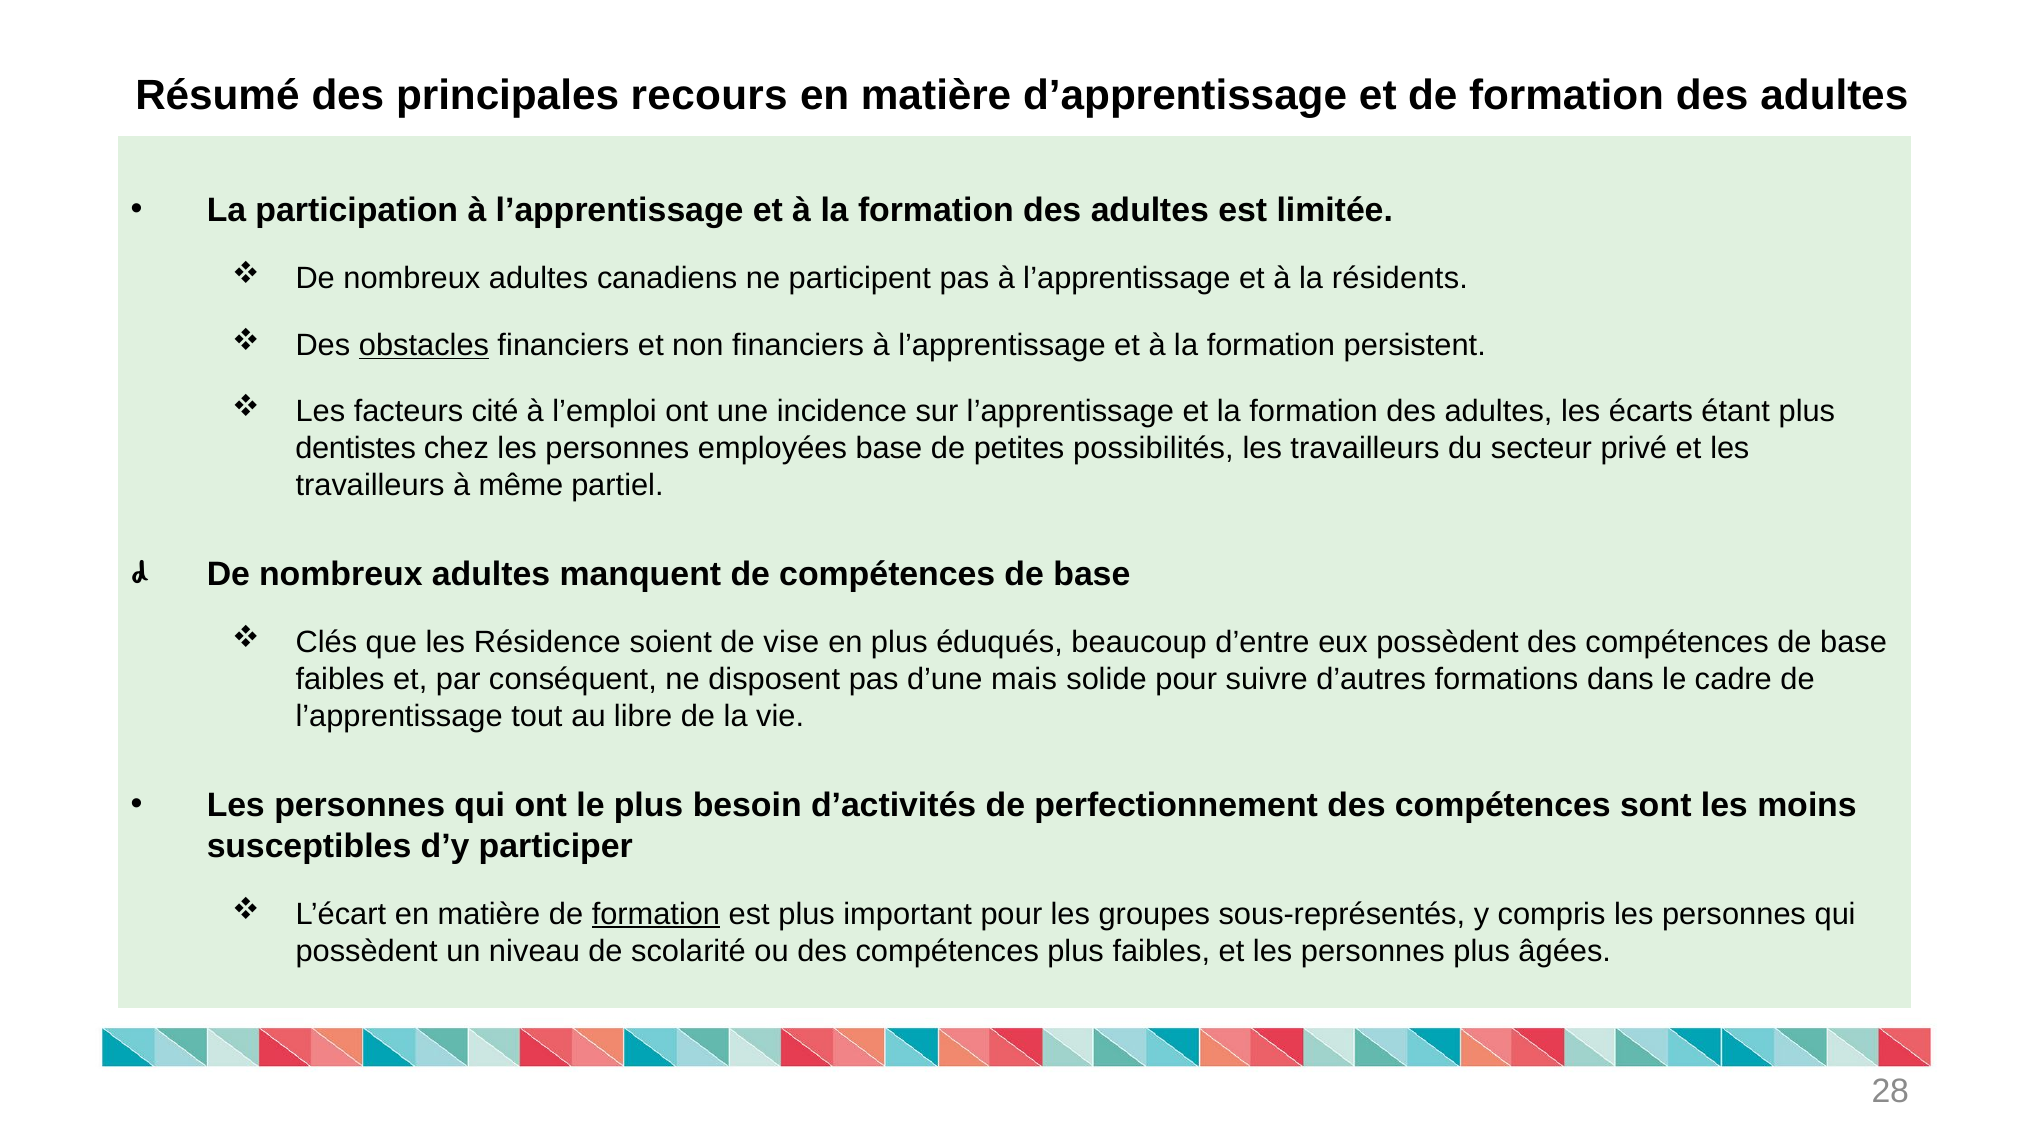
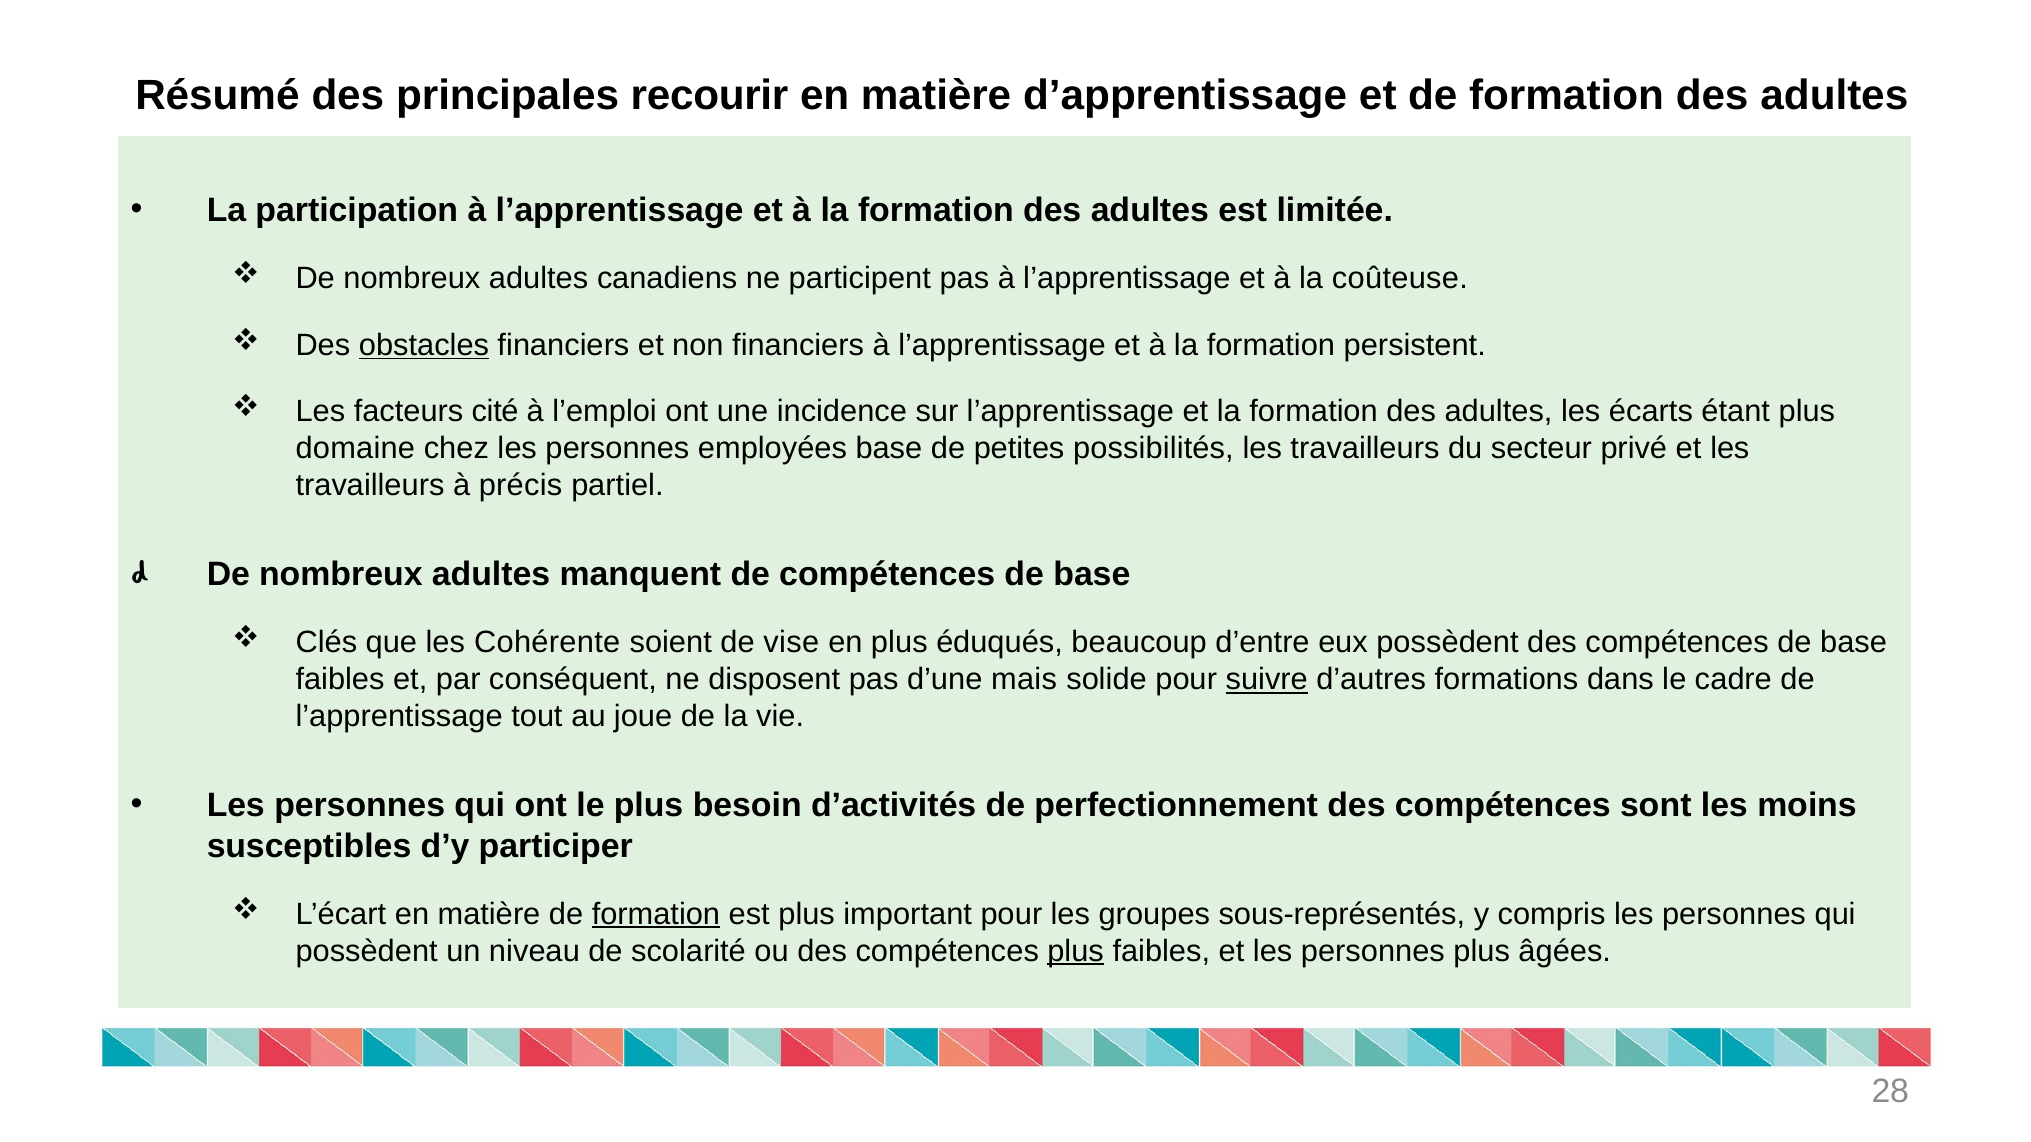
recours: recours -> recourir (709, 96)
résidents: résidents -> coûteuse (1400, 279)
dentistes: dentistes -> domaine (355, 449)
même: même -> précis (521, 486)
Résidence: Résidence -> Cohérente (547, 643)
suivre underline: none -> present (1267, 680)
libre: libre -> joue (643, 717)
plus underline: none -> present (1076, 951)
